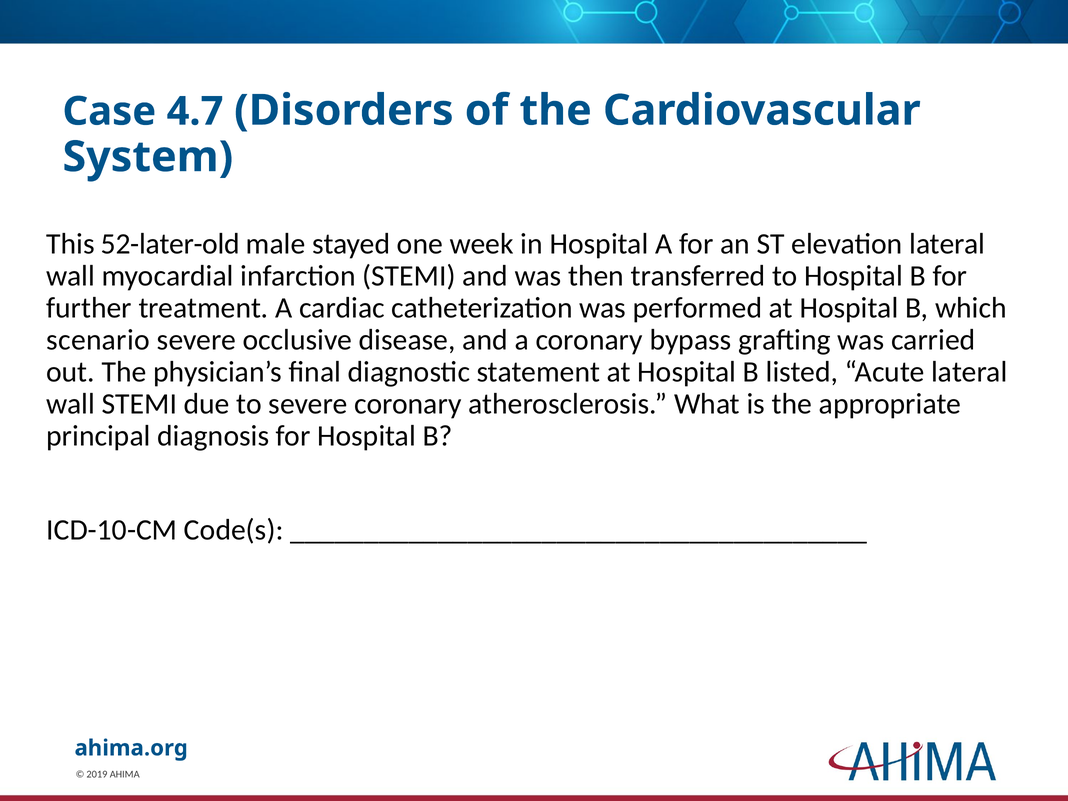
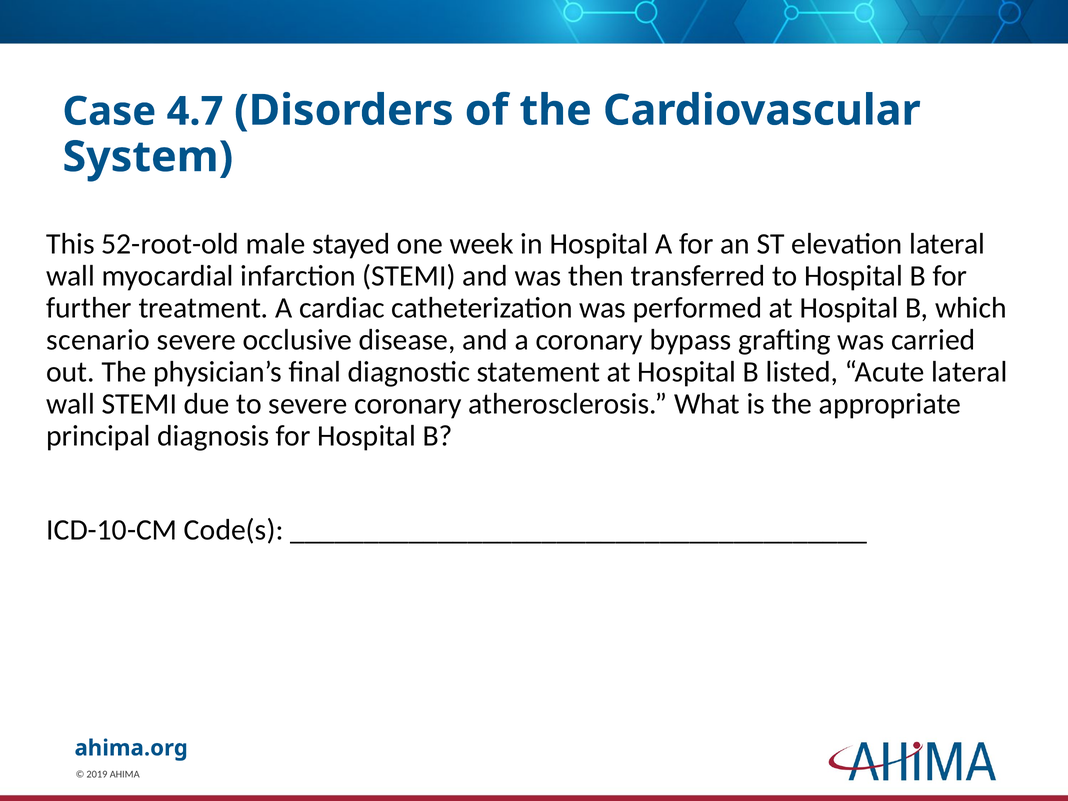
52-later-old: 52-later-old -> 52-root-old (170, 244)
